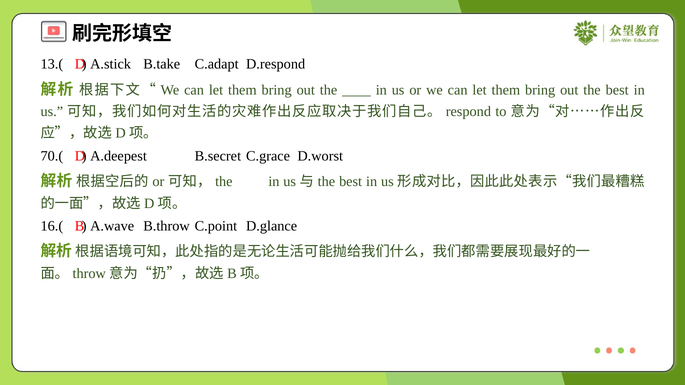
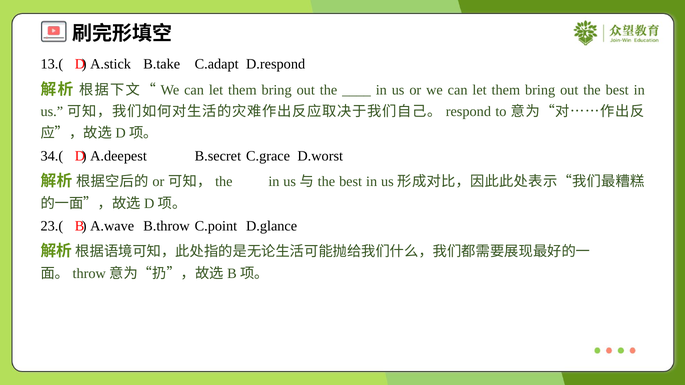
70.(: 70.( -> 34.( (52, 156)
16.(: 16.( -> 23.( (52, 226)
